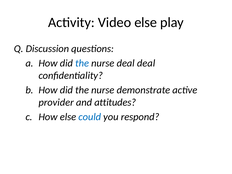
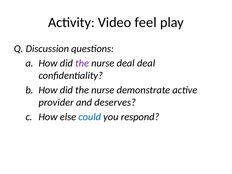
Video else: else -> feel (146, 22)
the colour: blue -> purple (82, 63)
attitudes: attitudes -> deserves (115, 102)
